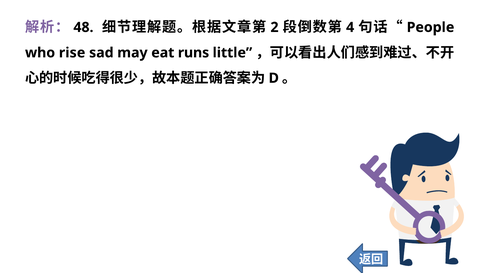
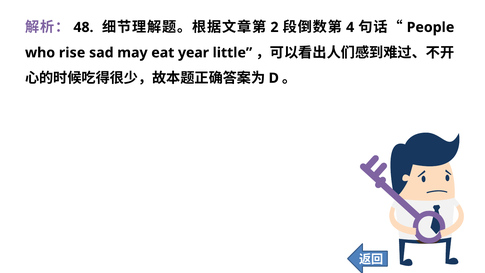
runs: runs -> year (193, 53)
